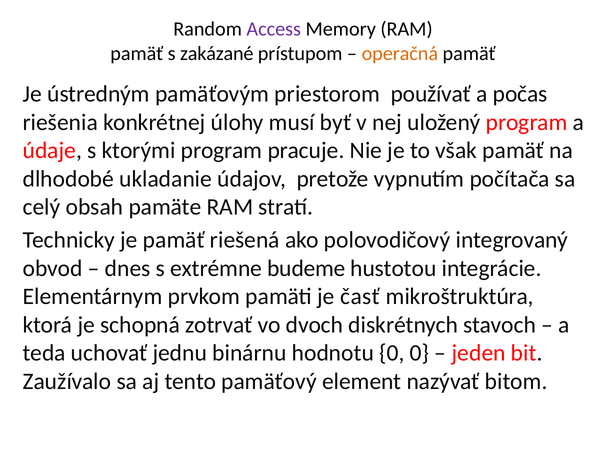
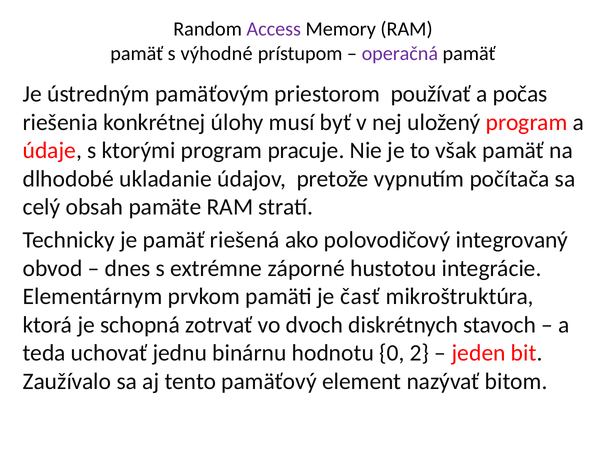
zakázané: zakázané -> výhodné (217, 53)
operačná colour: orange -> purple (400, 53)
budeme: budeme -> záporné (306, 268)
0 0: 0 -> 2 (419, 353)
